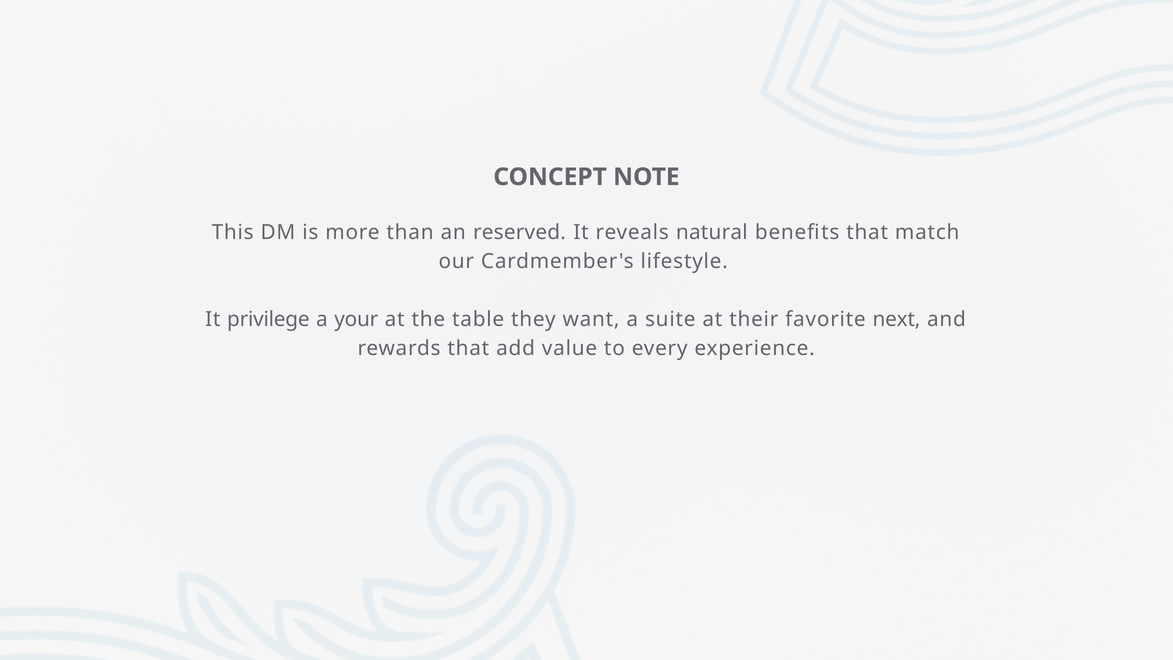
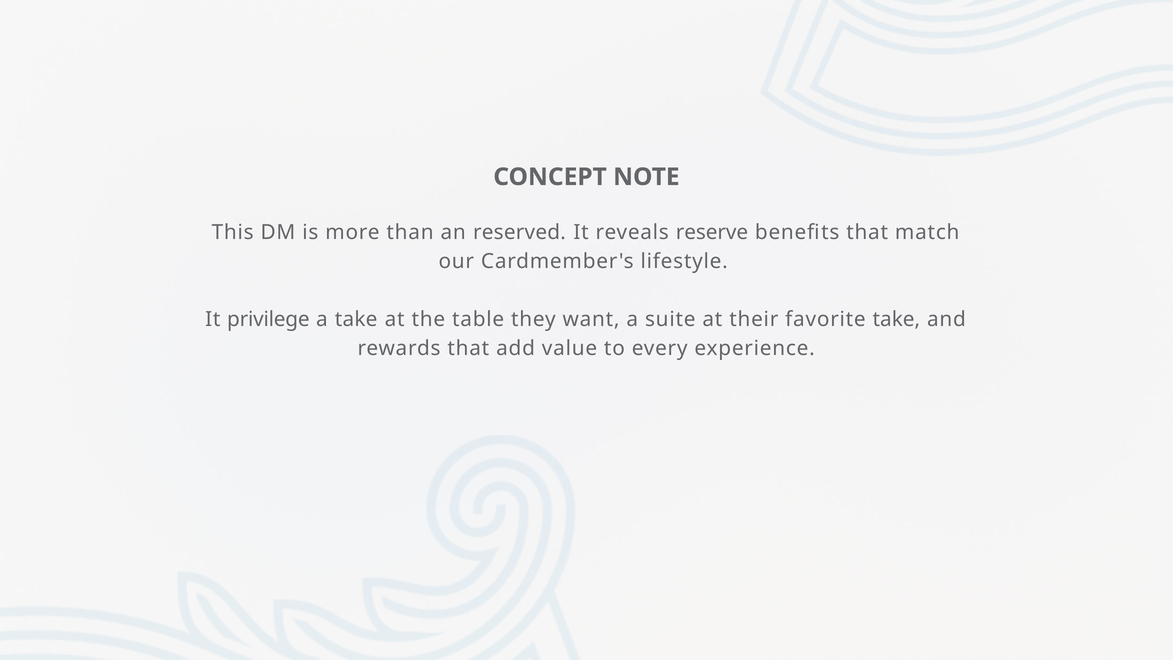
natural: natural -> reserve (712, 232)
a your: your -> take (356, 319)
favorite next: next -> take (896, 319)
